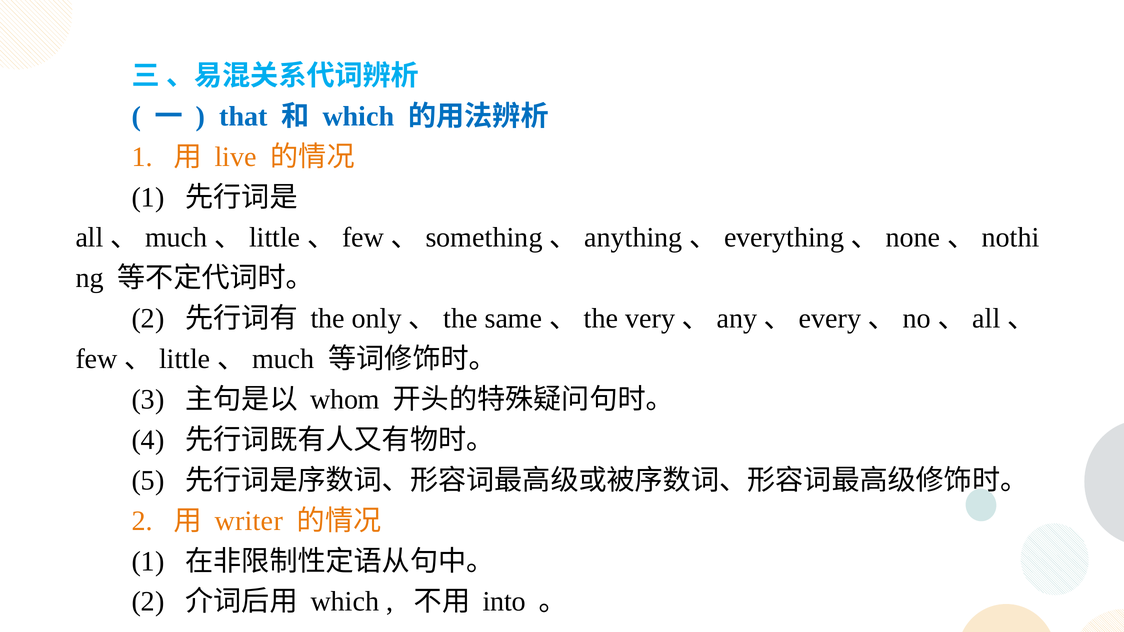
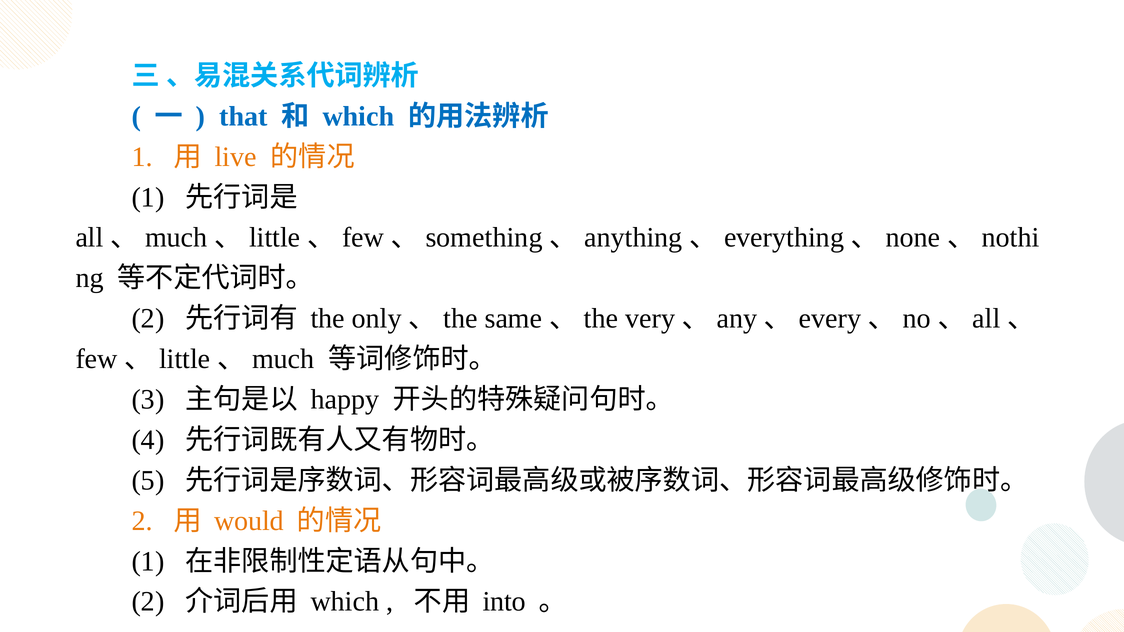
whom: whom -> happy (345, 400)
writer: writer -> would (249, 521)
